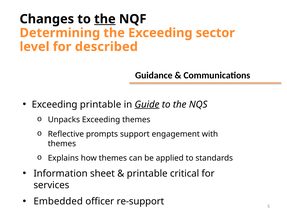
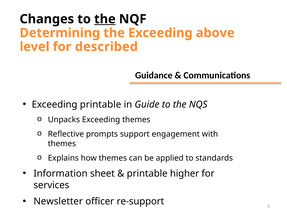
sector: sector -> above (215, 33)
Guide underline: present -> none (147, 104)
critical: critical -> higher (185, 173)
Embedded: Embedded -> Newsletter (58, 201)
